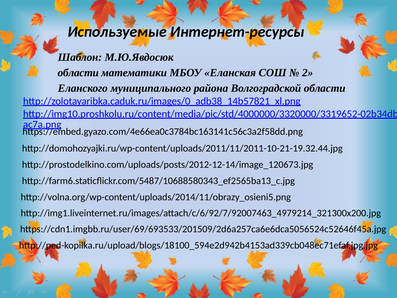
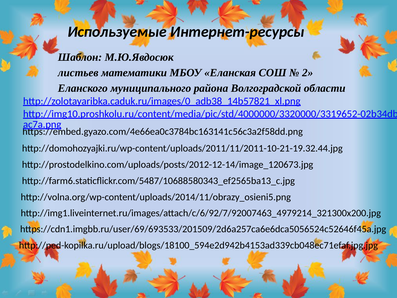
области: области -> листьев (78, 73)
